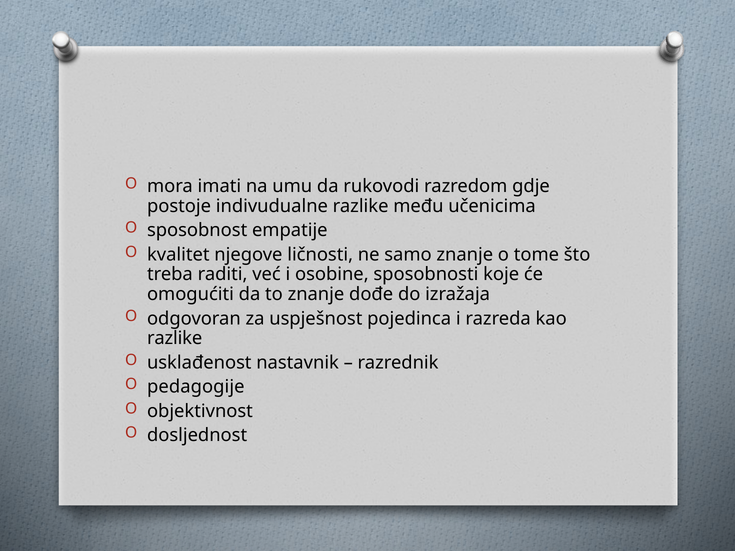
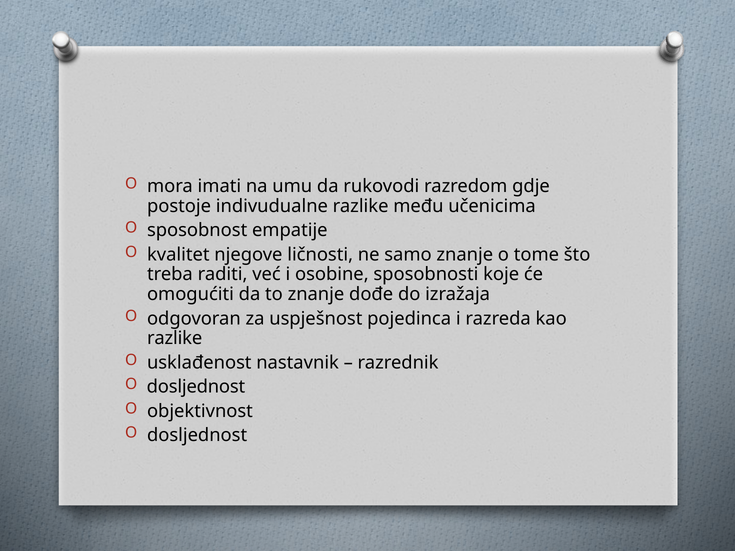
pedagogije: pedagogije -> dosljednost (196, 387)
